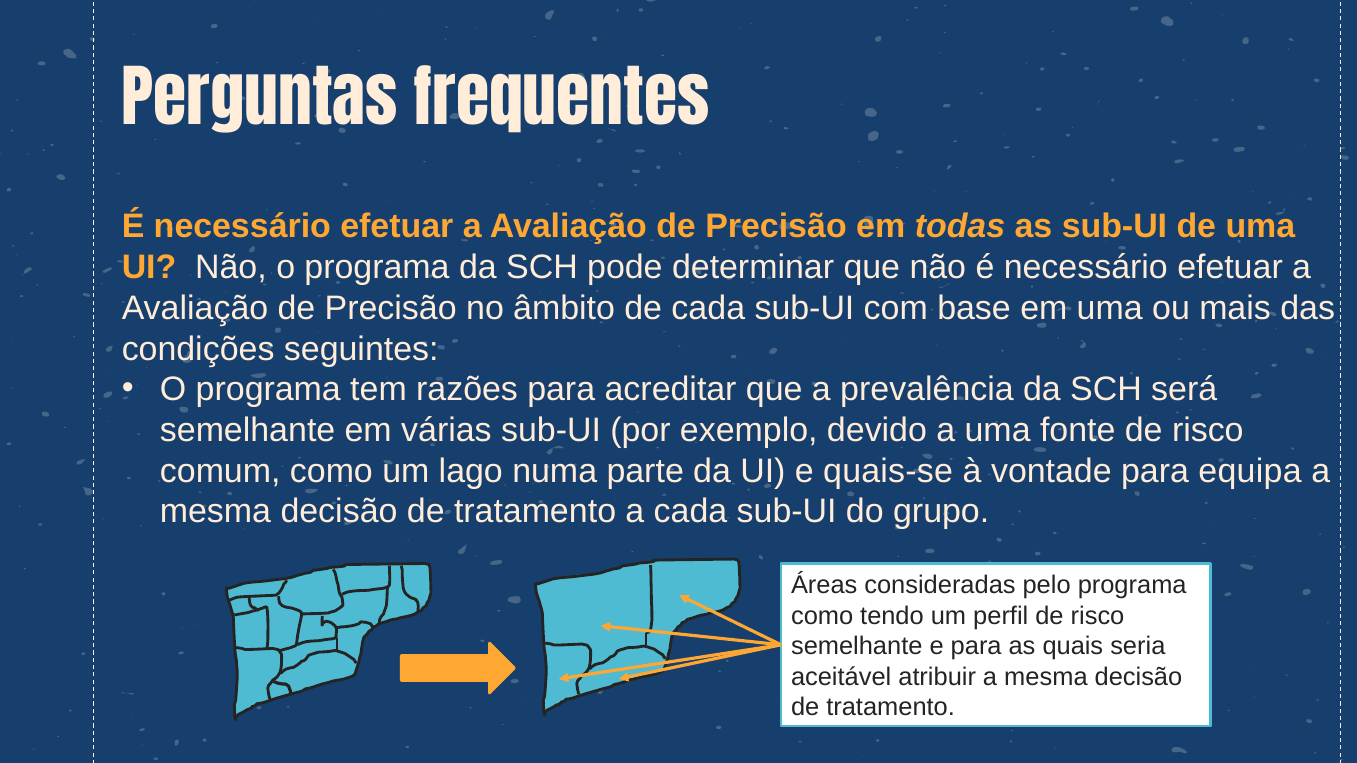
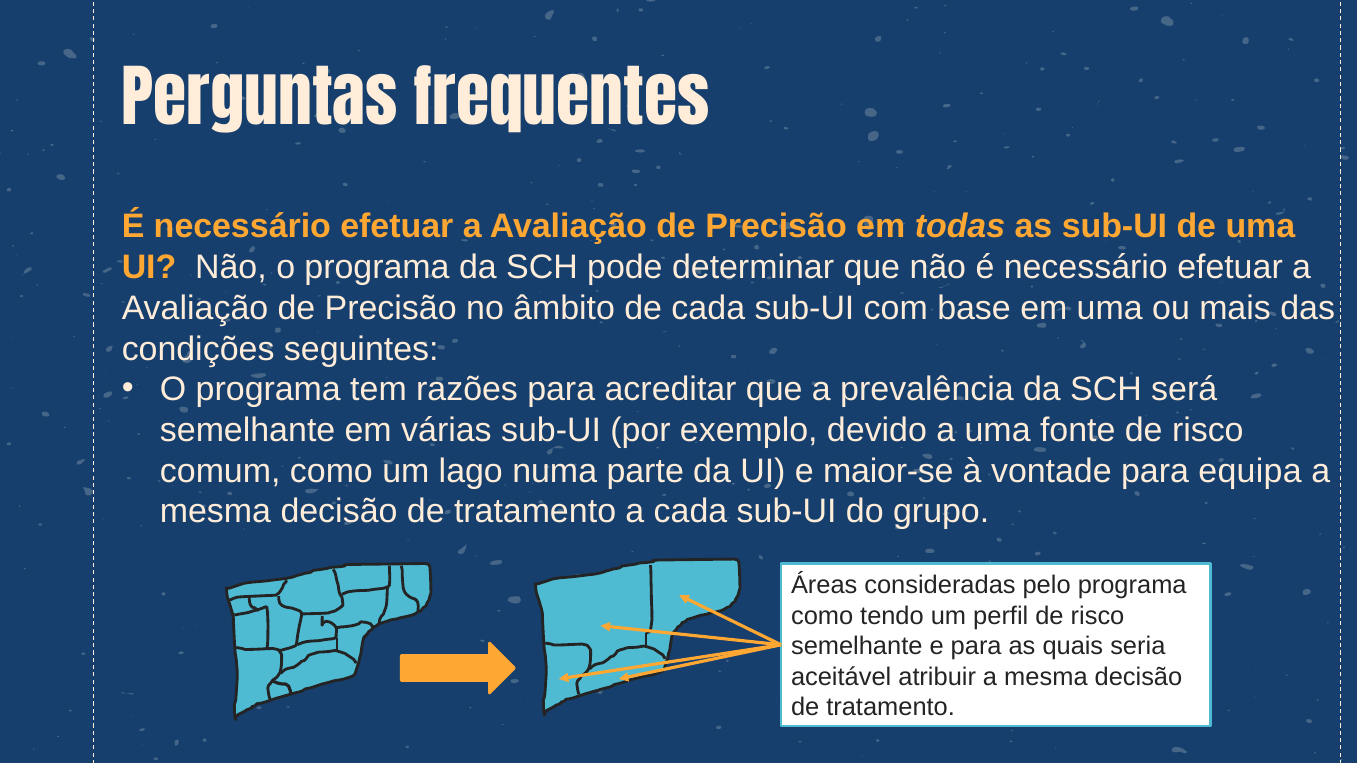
quais-se: quais-se -> maior-se (888, 471)
